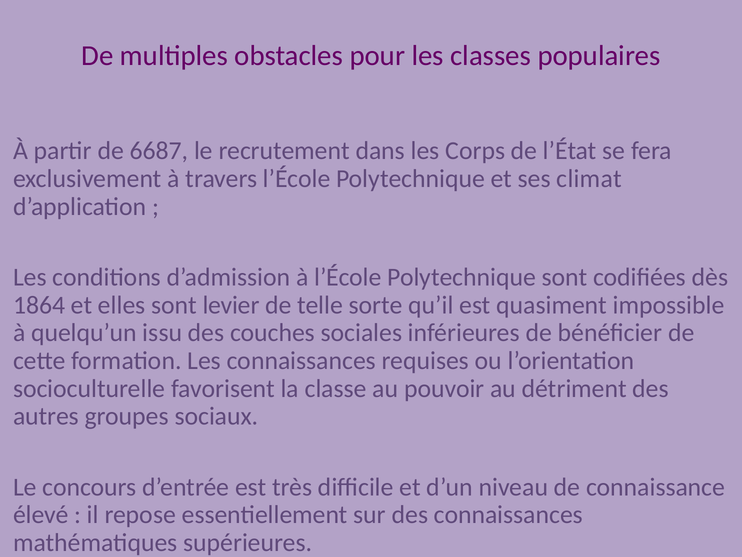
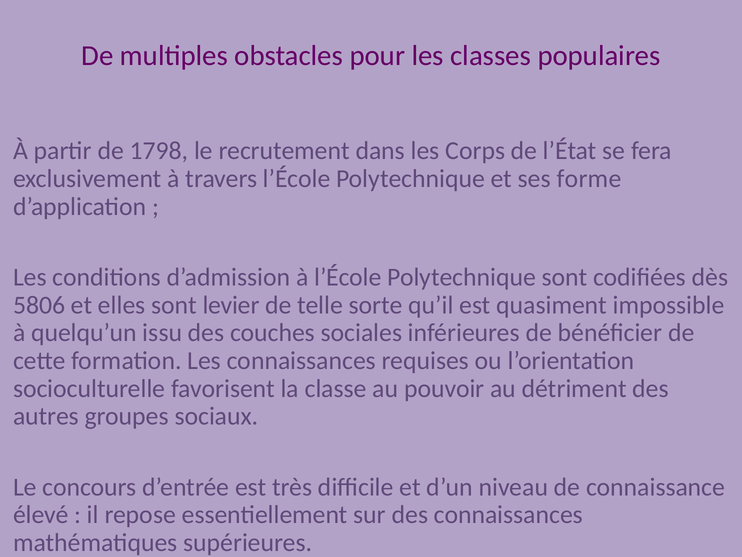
6687: 6687 -> 1798 (159, 151)
climat: climat -> forme (589, 179)
1864: 1864 -> 5806 (39, 305)
